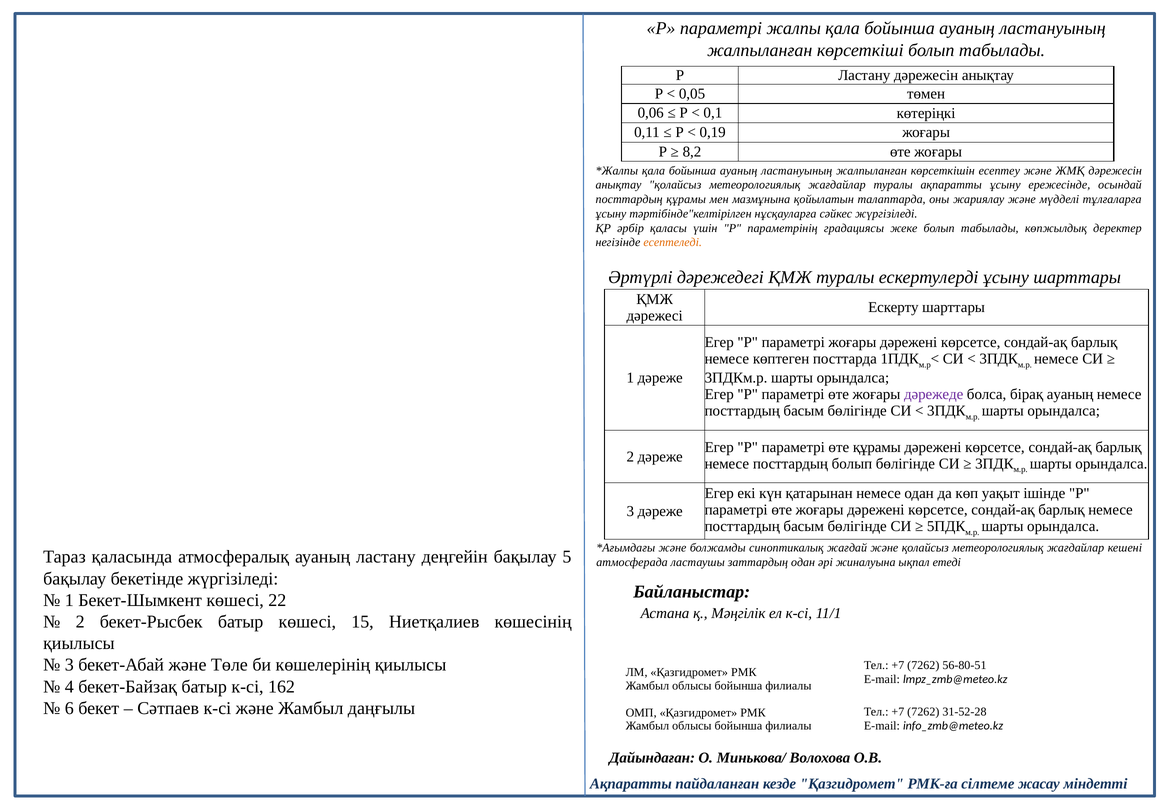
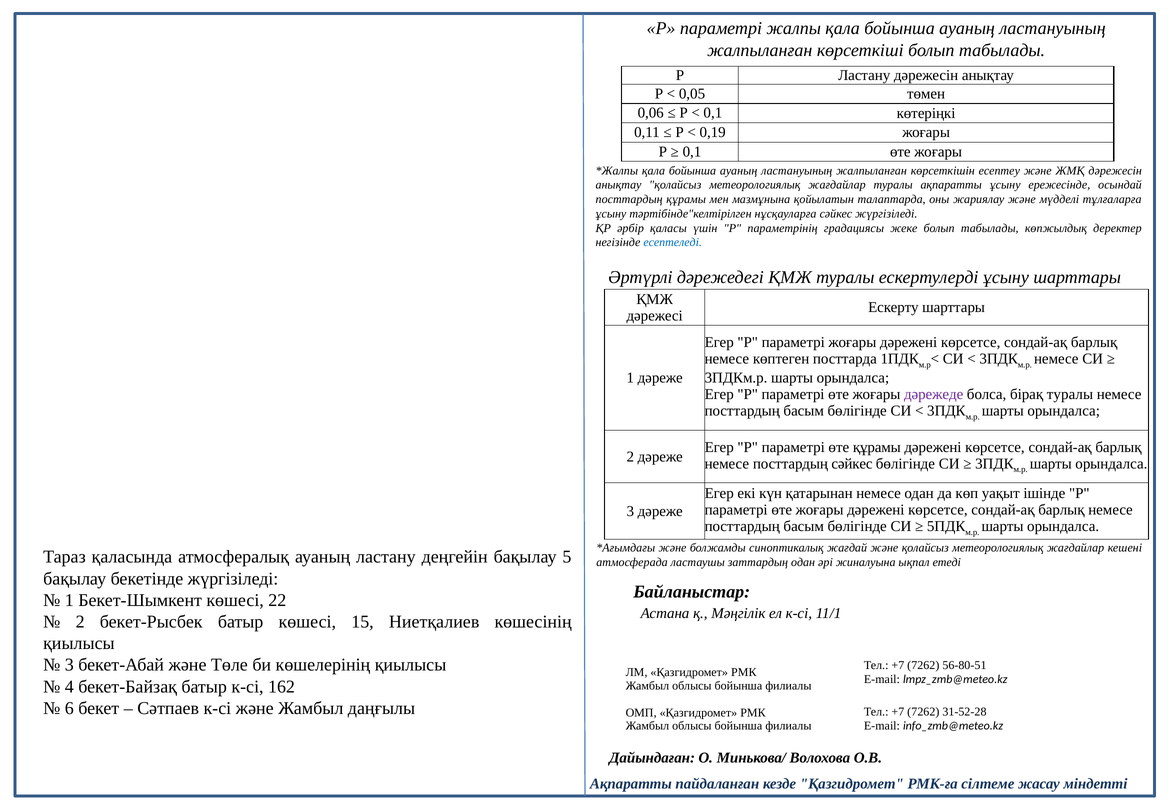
8,2: 8,2 -> 0,1 (692, 152)
есептеледі colour: orange -> blue (673, 242)
бірақ ауаның: ауаның -> туралы (1070, 394)
посттардың болып: болып -> сәйкес (852, 464)
